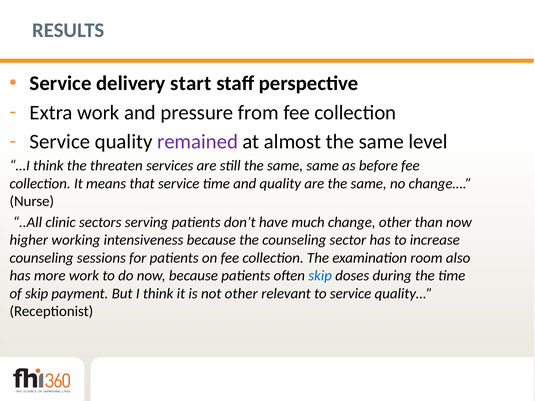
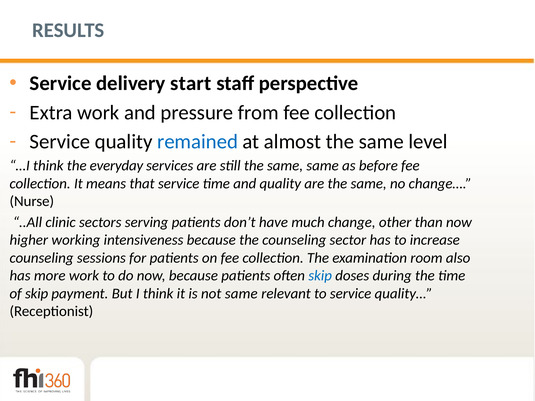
remained colour: purple -> blue (198, 142)
threaten: threaten -> everyday (116, 166)
not other: other -> same (241, 294)
